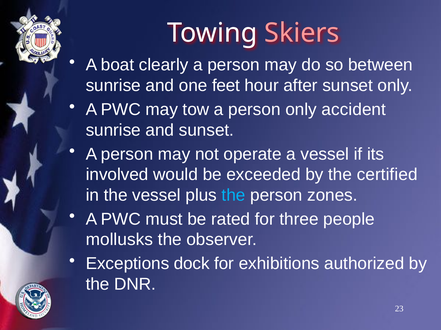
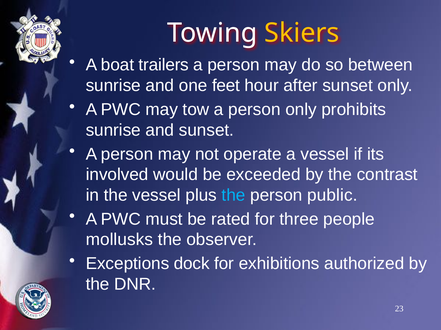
Skiers colour: pink -> yellow (302, 33)
clearly: clearly -> trailers (164, 65)
accident: accident -> prohibits (354, 110)
certified: certified -> contrast (387, 175)
zones: zones -> public (332, 196)
